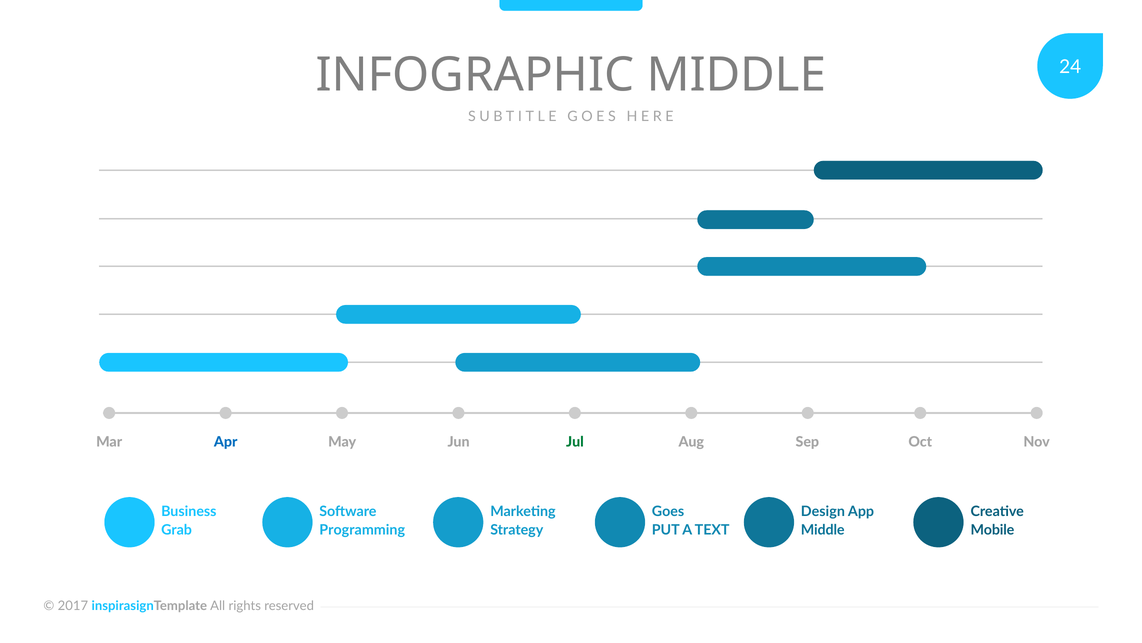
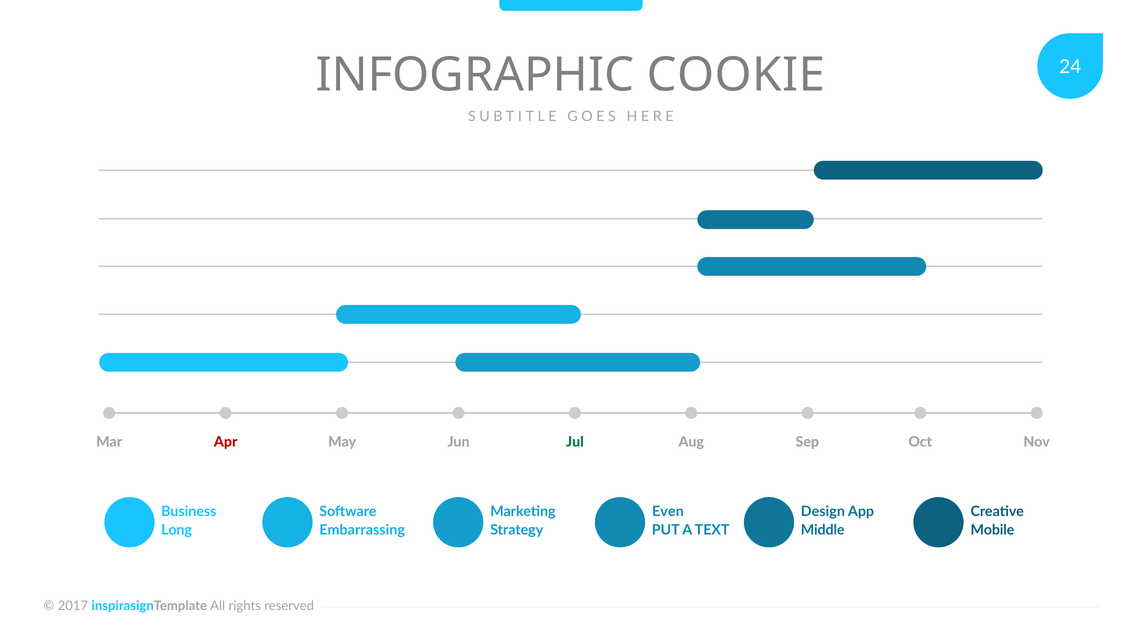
INFOGRAPHIC MIDDLE: MIDDLE -> COOKIE (736, 75)
Apr colour: blue -> red (226, 442)
Goes: Goes -> Even (668, 511)
Grab: Grab -> Long (177, 529)
Programming: Programming -> Embarrassing (362, 529)
